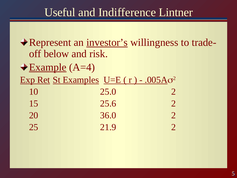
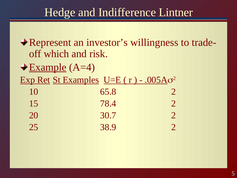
Useful: Useful -> Hedge (60, 12)
investor’s underline: present -> none (107, 42)
below: below -> which (56, 54)
25.0: 25.0 -> 65.8 (108, 92)
25.6: 25.6 -> 78.4 (108, 103)
36.0: 36.0 -> 30.7 (108, 115)
21.9: 21.9 -> 38.9 (108, 127)
